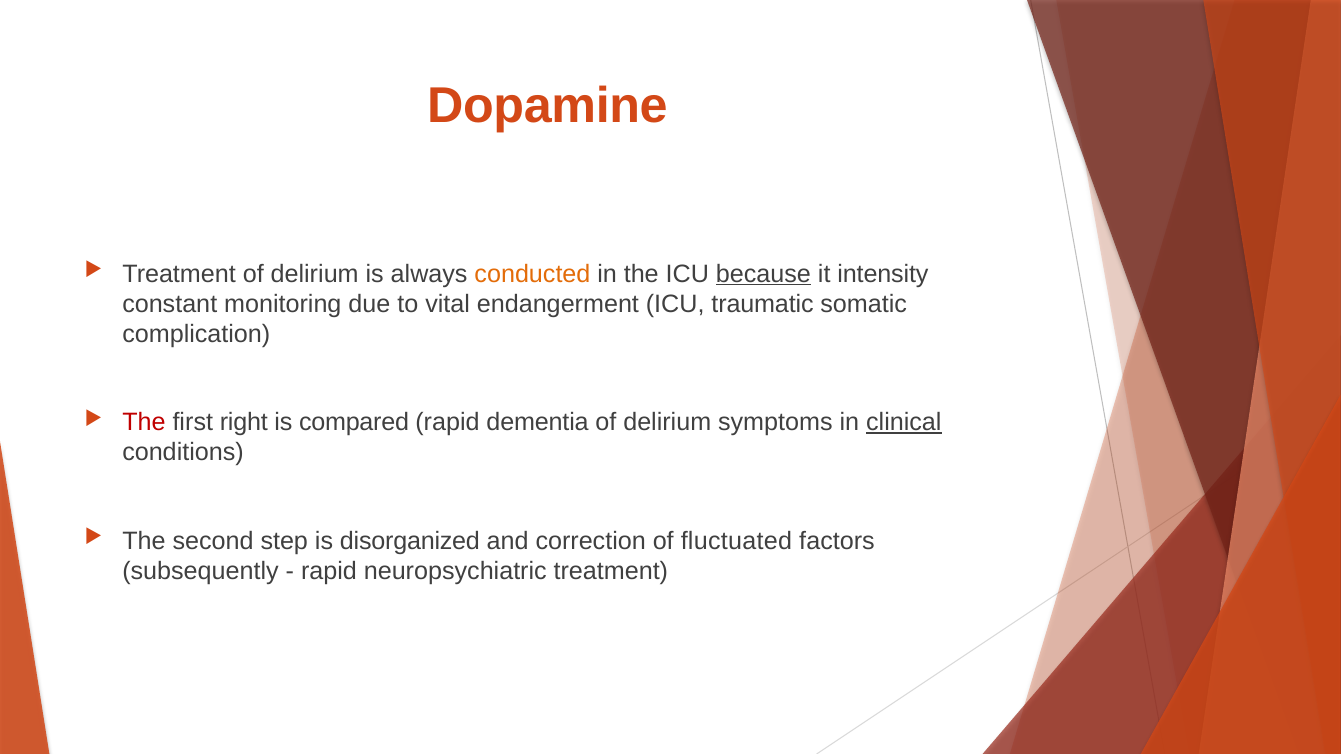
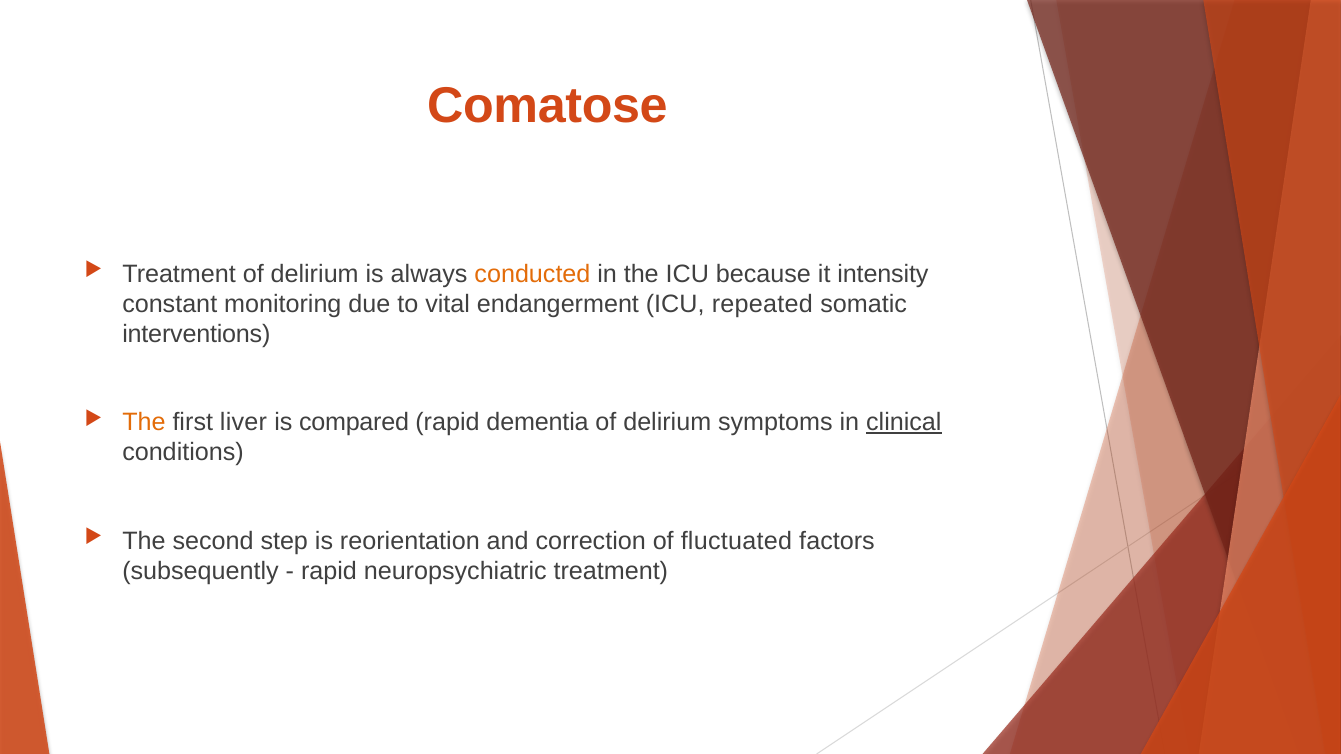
Dopamine: Dopamine -> Comatose (547, 106)
because underline: present -> none (763, 274)
traumatic: traumatic -> repeated (762, 304)
complication: complication -> interventions (196, 334)
The colour: red -> orange (144, 423)
right: right -> liver (244, 423)
disorganized: disorganized -> reorientation (410, 541)
